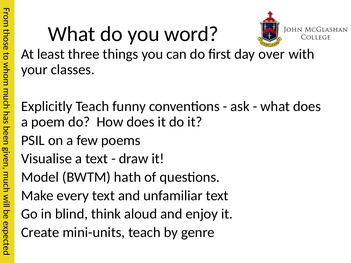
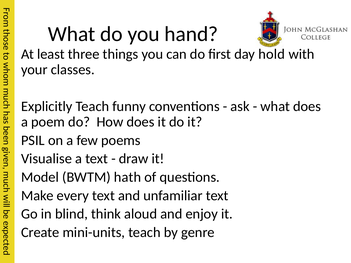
word: word -> hand (191, 34)
over: over -> hold (272, 54)
